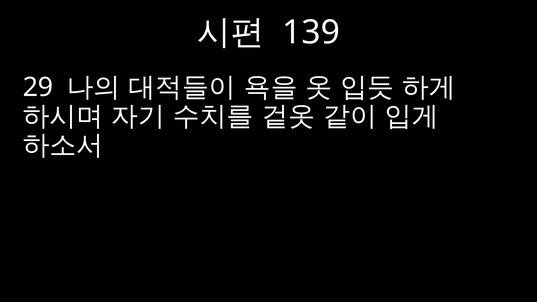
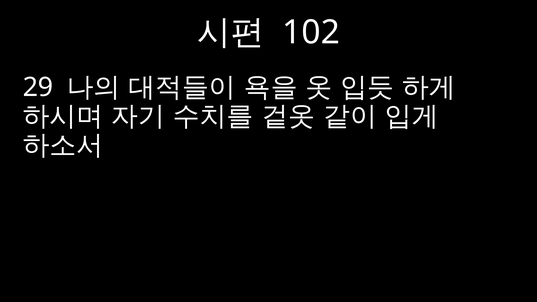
139: 139 -> 102 (311, 32)
